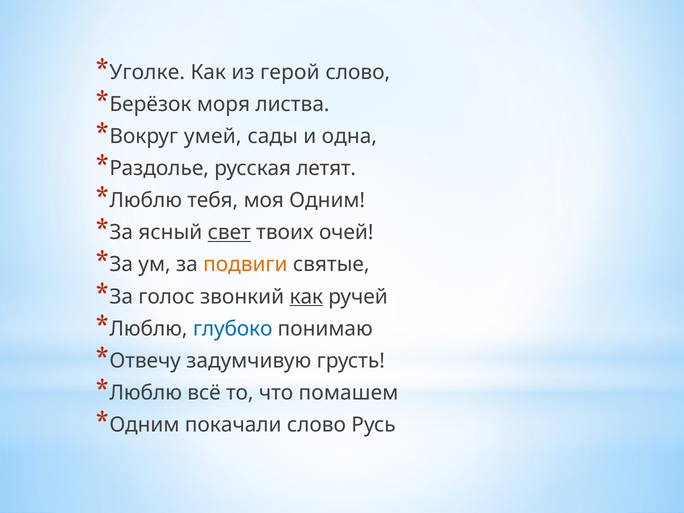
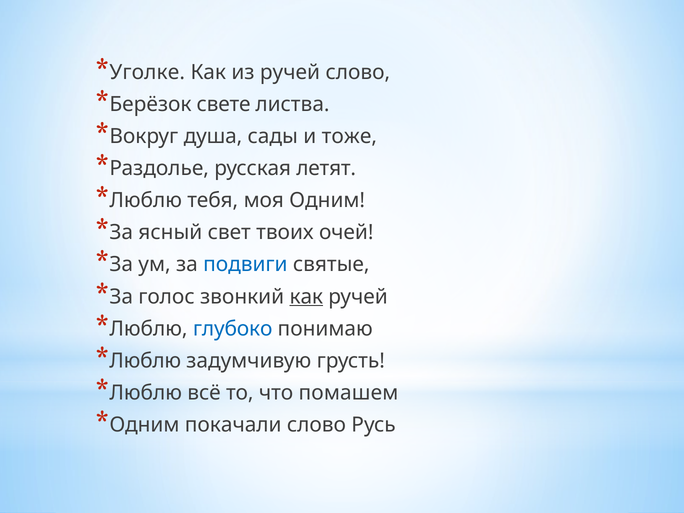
из герой: герой -> ручей (290, 72)
моря: моря -> свете (224, 104)
умей: умей -> душа (213, 136)
одна: одна -> тоже (349, 136)
свет underline: present -> none (229, 232)
подвиги colour: orange -> blue (245, 265)
Отвечу: Отвечу -> Люблю (145, 361)
